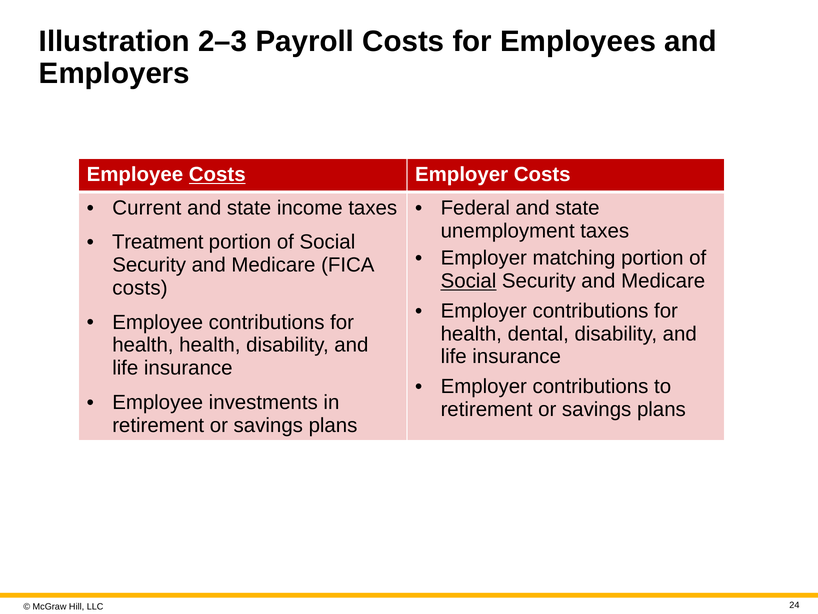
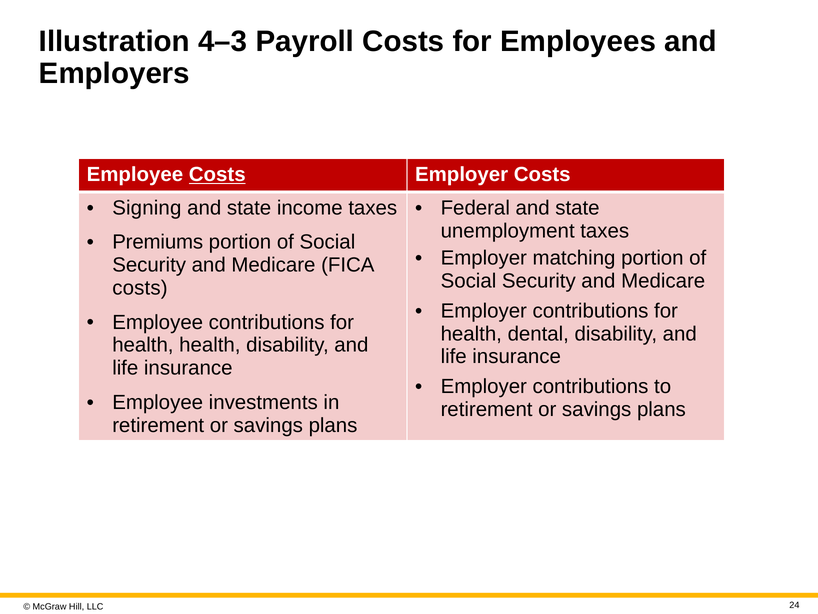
2–3: 2–3 -> 4–3 (223, 41)
Current: Current -> Signing (147, 208)
Treatment: Treatment -> Premiums (158, 242)
Social underline: present -> none (468, 281)
